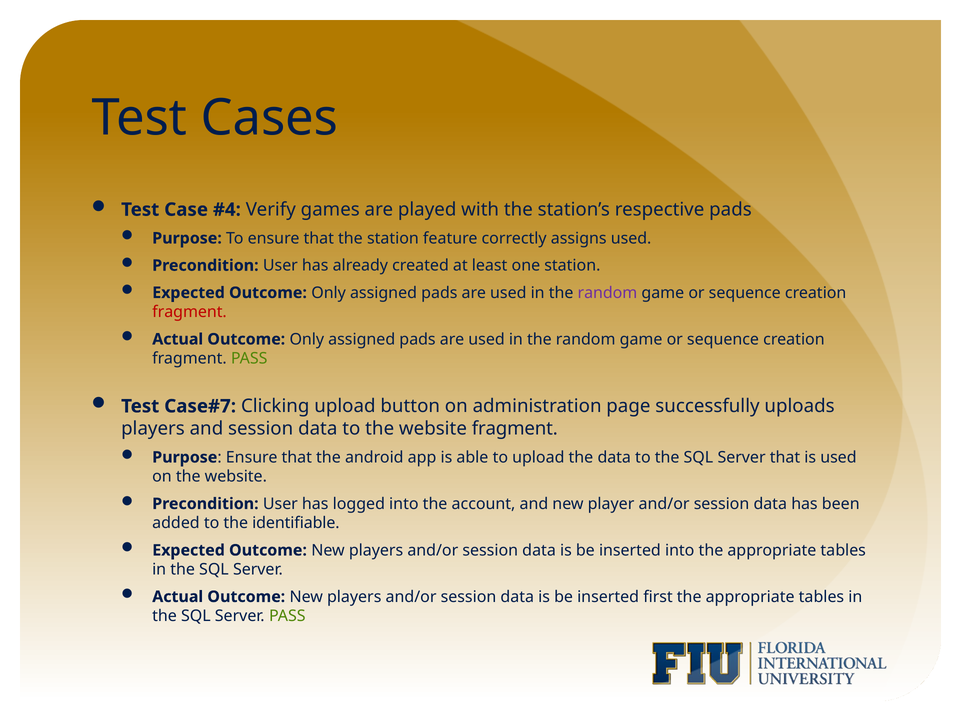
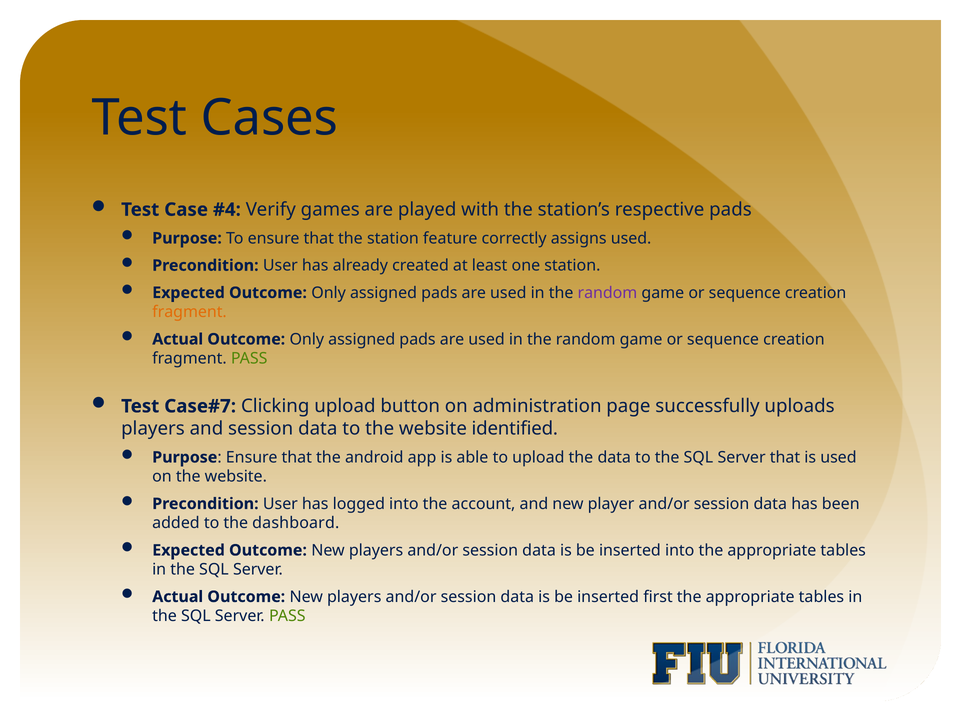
fragment colour: red -> orange (190, 312)
website fragment: fragment -> identified (515, 429)
identifiable: identifiable -> dashboard (296, 523)
